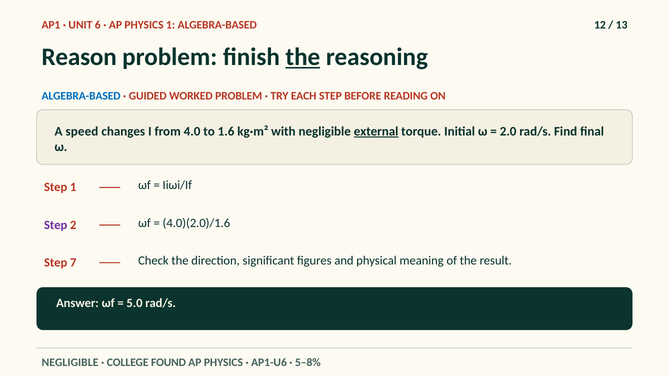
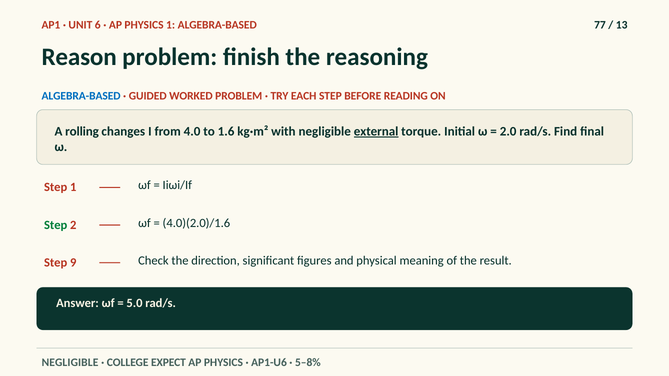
12: 12 -> 77 (600, 25)
the underline: present -> none (303, 57)
speed: speed -> rolling (82, 131)
Step colour: purple -> green (56, 225)
7: 7 -> 9 (73, 263)
FOUND: FOUND -> EXPECT (168, 363)
